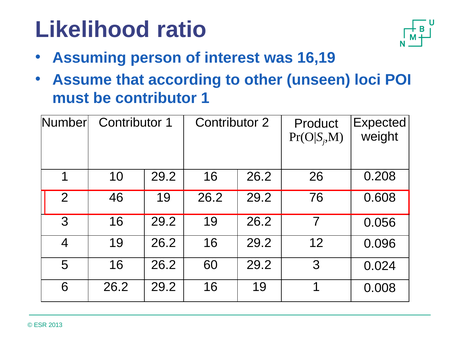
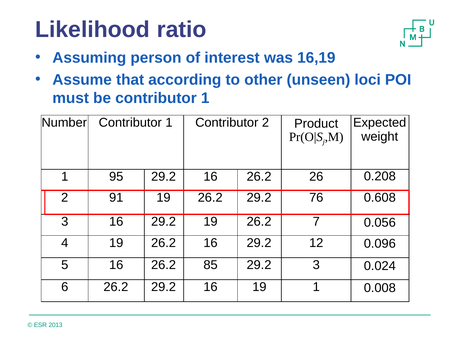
10: 10 -> 95 (116, 177)
46: 46 -> 91 (116, 198)
60: 60 -> 85 (211, 265)
